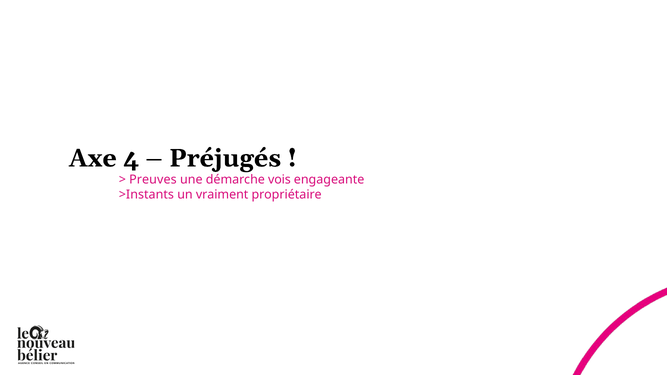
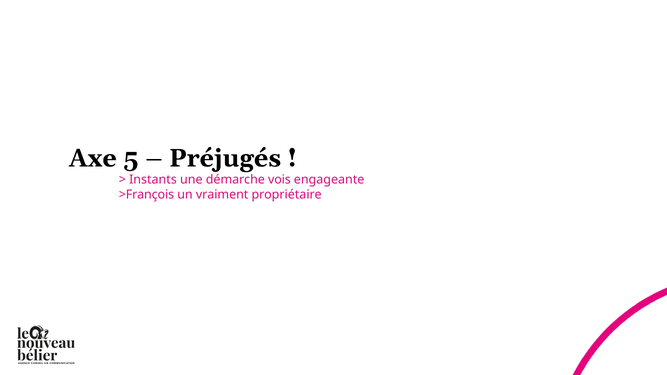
4: 4 -> 5 (131, 158)
Preuves: Preuves -> Instants (153, 180)
>Instants: >Instants -> >François (146, 195)
